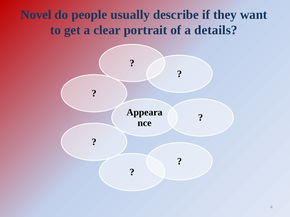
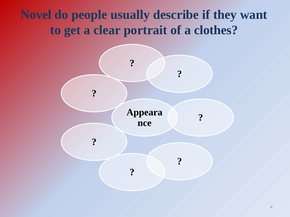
details: details -> clothes (216, 30)
